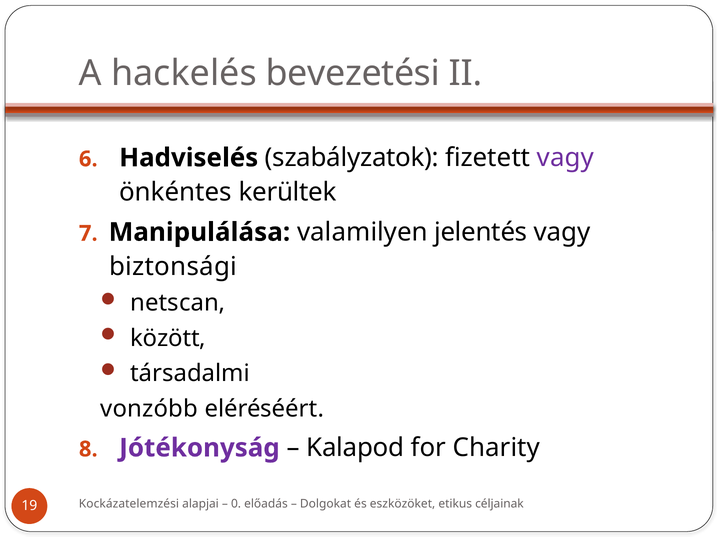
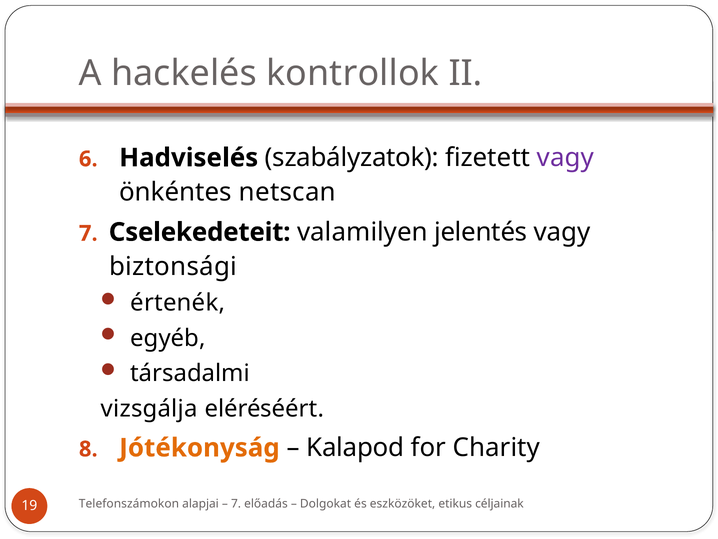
bevezetési: bevezetési -> kontrollok (353, 73)
kerültek: kerültek -> netscan (287, 192)
Manipulálása: Manipulálása -> Cselekedeteit (200, 232)
netscan: netscan -> értenék (178, 303)
között: között -> egyéb (168, 338)
vonzóbb: vonzóbb -> vizsgálja (149, 408)
Jótékonyság colour: purple -> orange (199, 447)
Kockázatelemzési: Kockázatelemzési -> Telefonszámokon (129, 503)
0: 0 -> 7 (236, 503)
